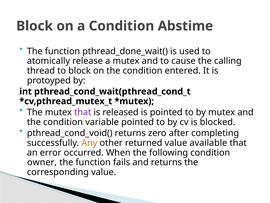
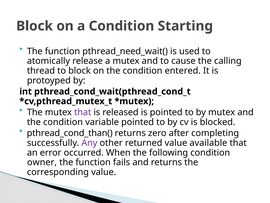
Abstime: Abstime -> Starting (185, 26)
pthread_done_wait(: pthread_done_wait( -> pthread_need_wait( (125, 51)
pthread_cond_void(: pthread_cond_void( -> pthread_cond_than( (70, 133)
Any colour: orange -> purple (89, 143)
